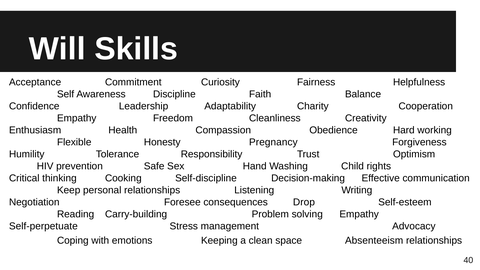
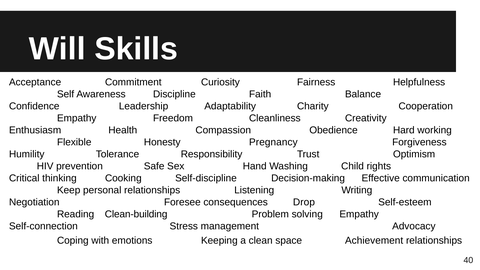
Carry-building: Carry-building -> Clean-building (136, 214)
Self-perpetuate: Self-perpetuate -> Self-connection (43, 226)
Absenteeism: Absenteeism -> Achievement (374, 241)
